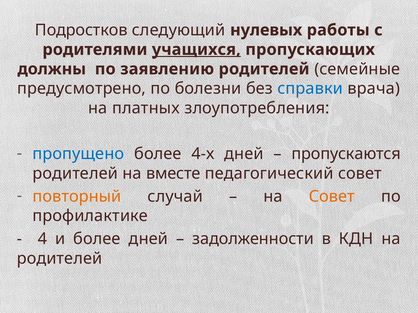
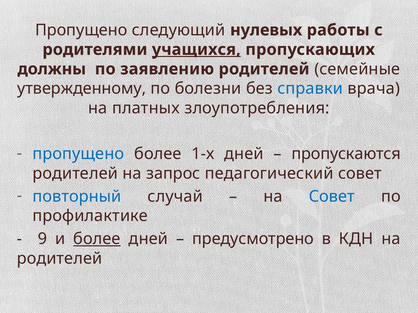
Подростков: Подростков -> Пропущено (81, 30)
предусмотрено: предусмотрено -> утвержденному (82, 89)
4-х: 4-х -> 1-х (203, 154)
вместе: вместе -> запрос (173, 174)
повторный colour: orange -> blue (77, 197)
Совет colour: orange -> blue (332, 197)
4: 4 -> 9 (42, 239)
более underline: none -> present (97, 239)
задолженности: задолженности -> предусмотрено (253, 239)
